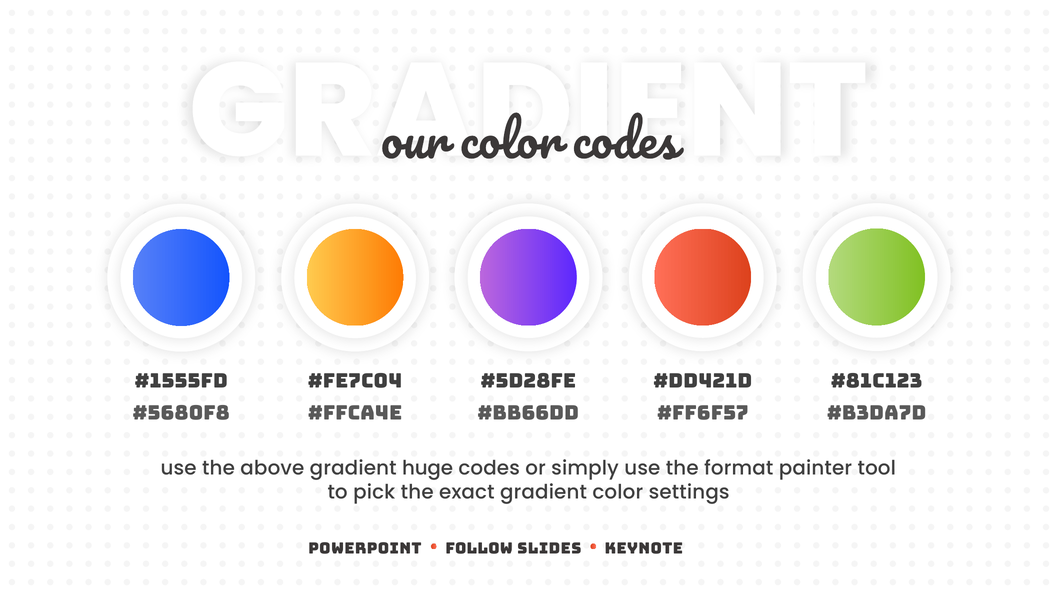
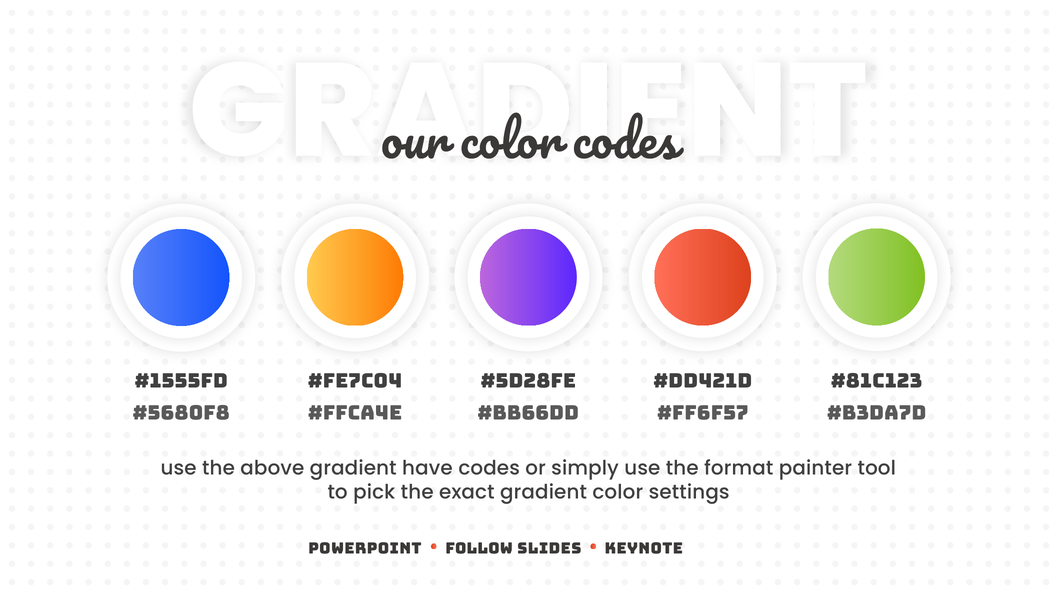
huge: huge -> have (427, 468)
